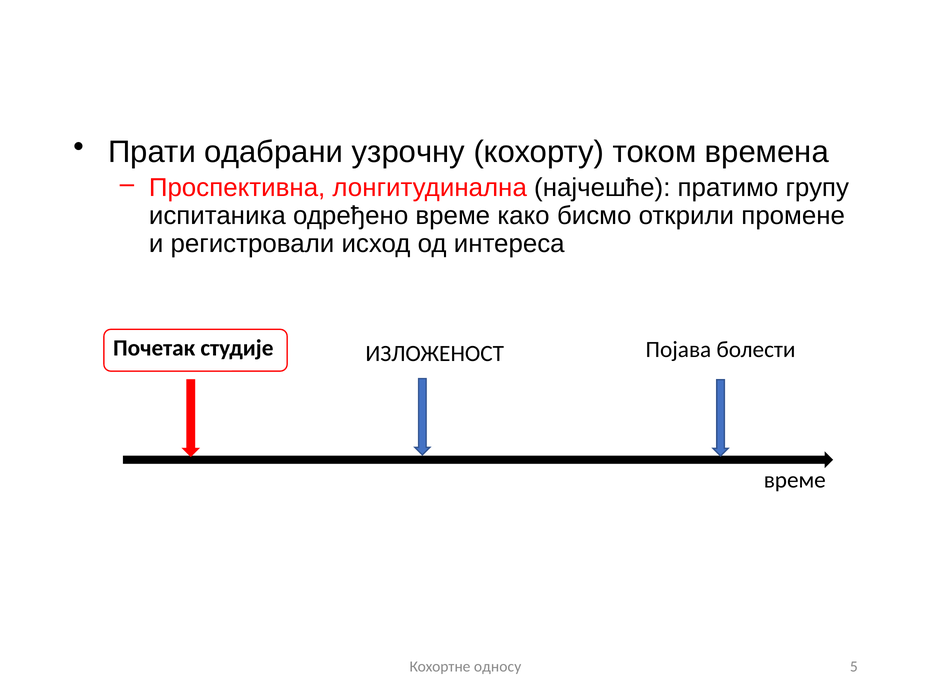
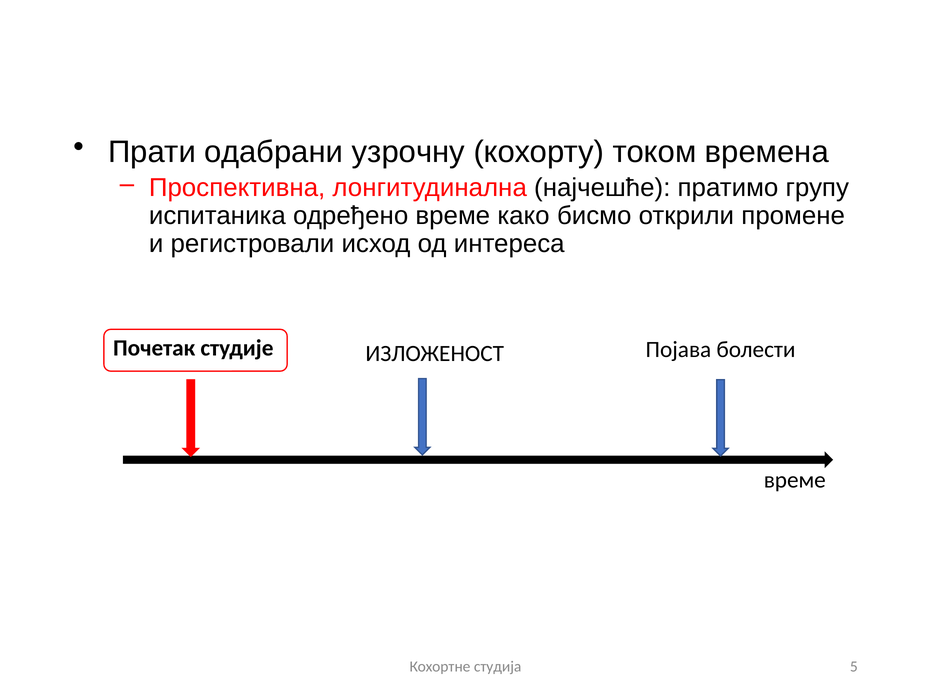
односу: односу -> студија (498, 667)
